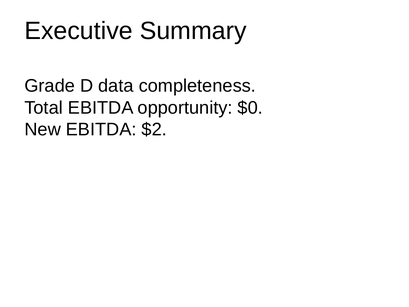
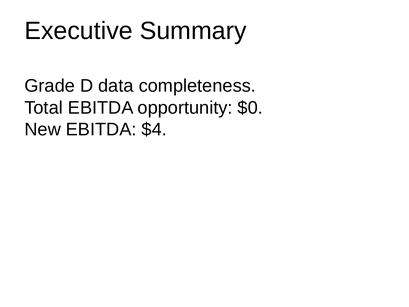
$2: $2 -> $4 (154, 129)
